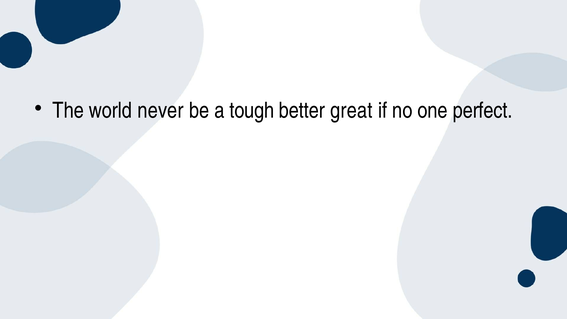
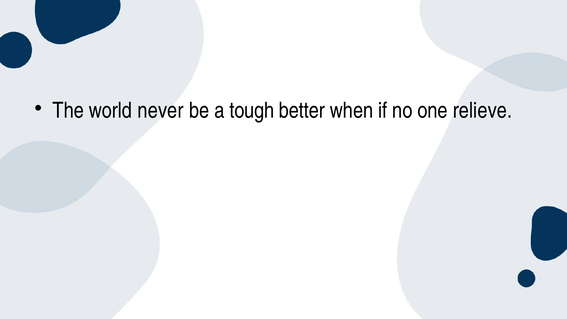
great: great -> when (352, 111)
perfect: perfect -> relieve (482, 111)
